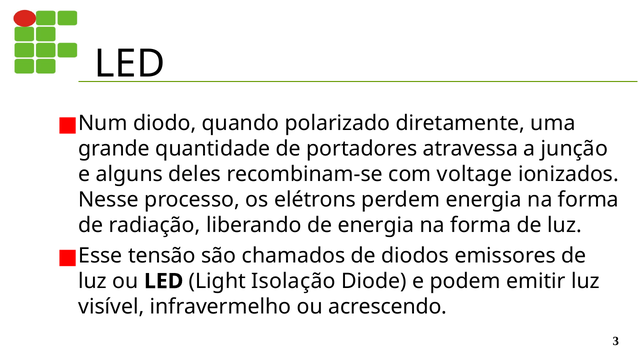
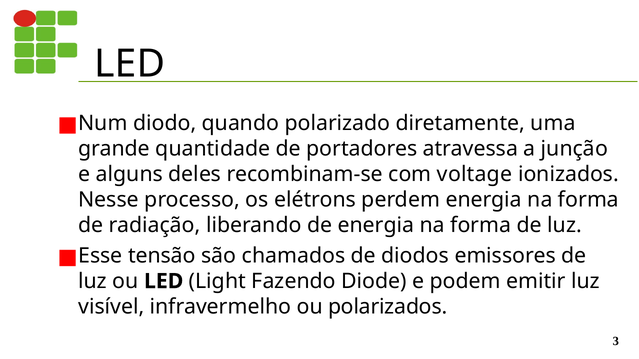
Isolação: Isolação -> Fazendo (294, 282)
acrescendo: acrescendo -> polarizados (388, 307)
